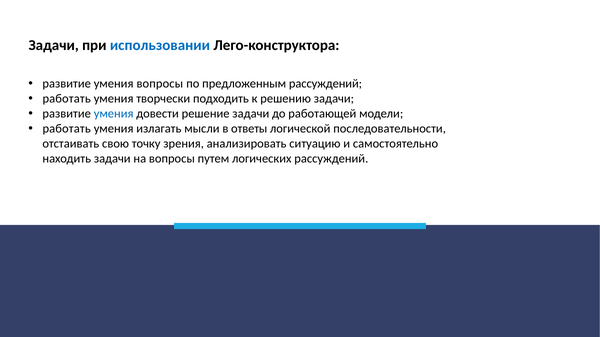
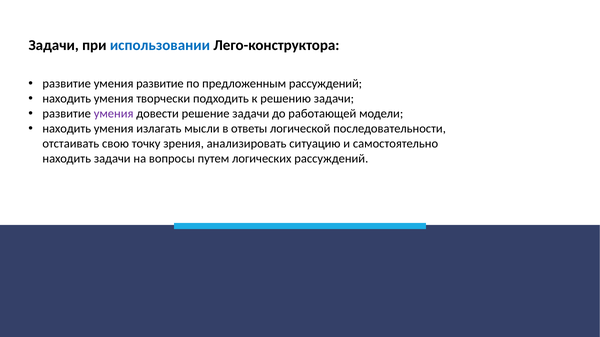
умения вопросы: вопросы -> развитие (160, 84)
работать: работать -> находить (67, 99)
умения colour: blue -> purple (114, 114)
работать: работать -> находить (67, 129)
